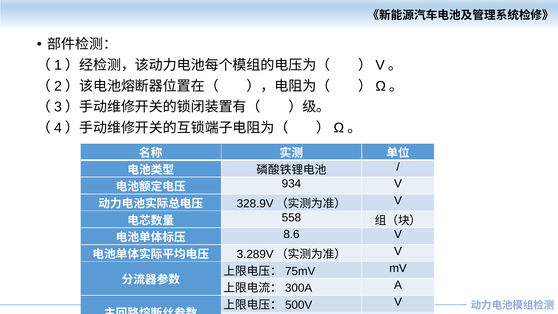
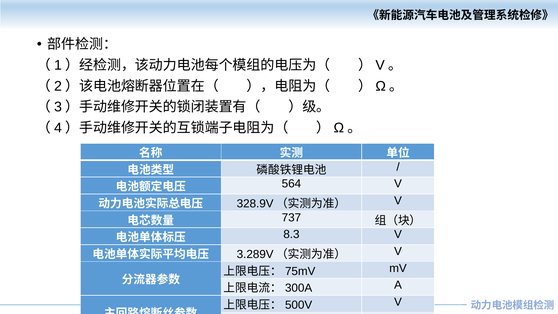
934: 934 -> 564 (291, 184)
558: 558 -> 737 (291, 217)
8.6: 8.6 -> 8.3 (291, 234)
